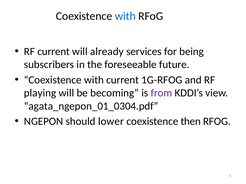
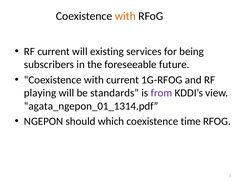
with colour: blue -> orange (125, 16)
already: already -> existing (107, 52)
becoming: becoming -> standards (115, 93)
agata_ngepon_01_0304.pdf: agata_ngepon_01_0304.pdf -> agata_ngepon_01_1314.pdf (91, 106)
lower: lower -> which (111, 122)
then: then -> time (191, 122)
